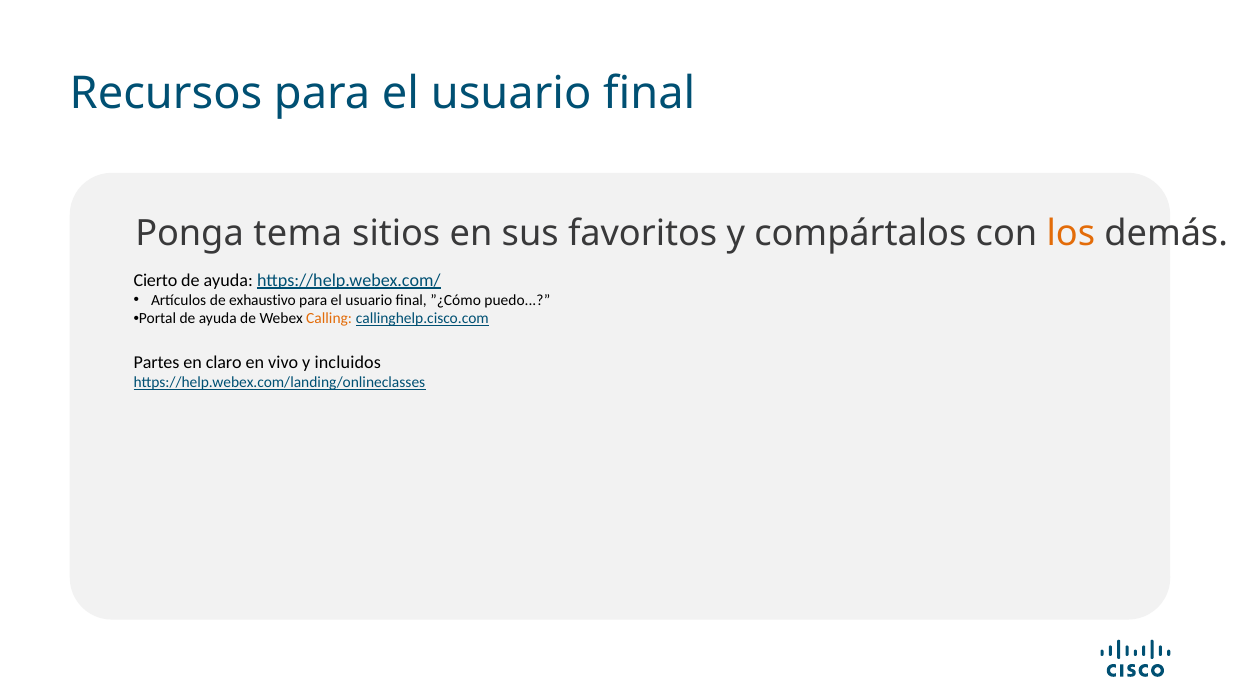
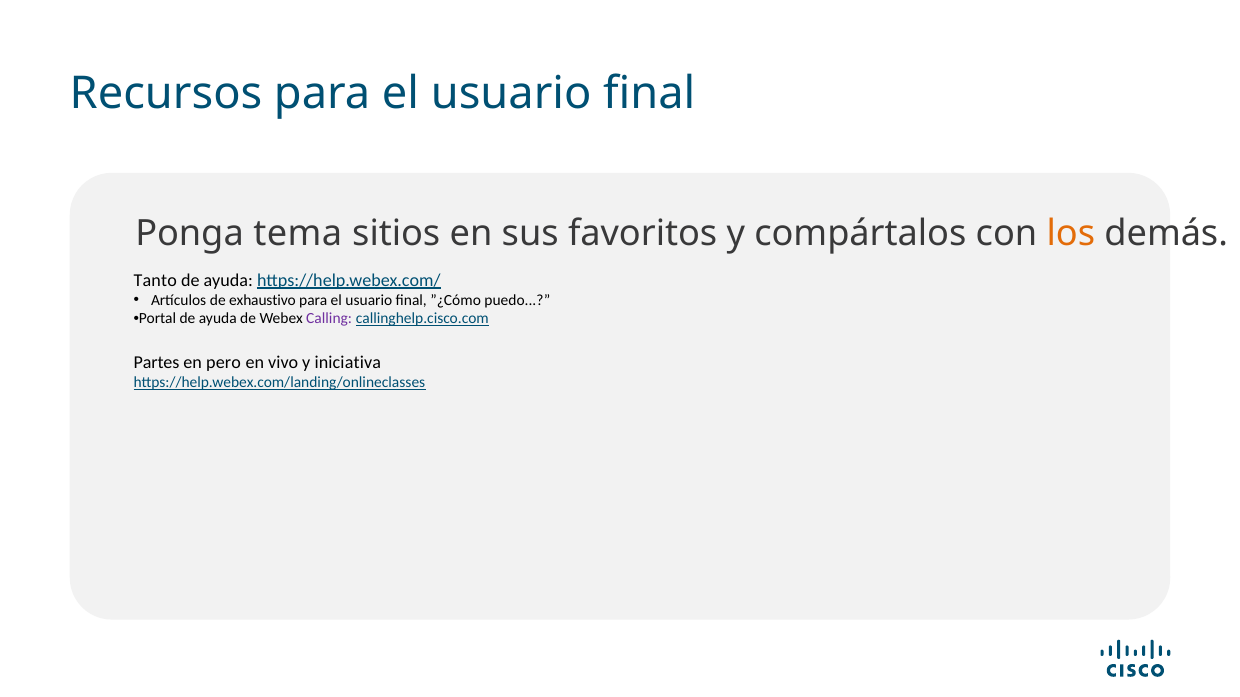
Cierto: Cierto -> Tanto (155, 280)
Calling colour: orange -> purple (329, 319)
claro: claro -> pero (224, 363)
incluidos: incluidos -> iniciativa (348, 363)
